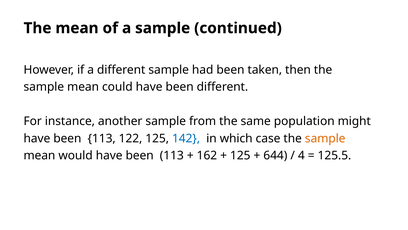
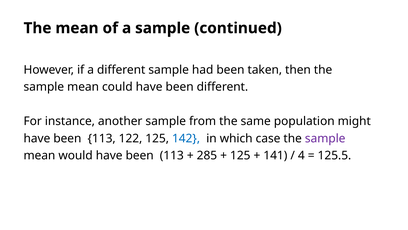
sample colour: orange -> purple (325, 138)
162: 162 -> 285 (207, 155)
644: 644 -> 141 (275, 155)
